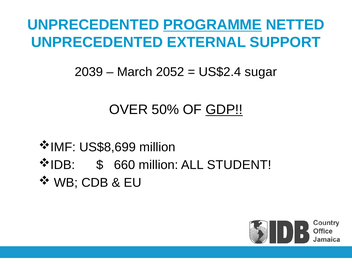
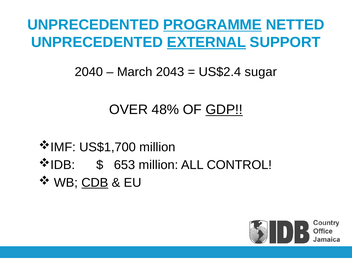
EXTERNAL underline: none -> present (206, 42)
2039: 2039 -> 2040 (89, 72)
2052: 2052 -> 2043 (170, 72)
50%: 50% -> 48% (165, 110)
US$8,699: US$8,699 -> US$1,700 (108, 147)
660: 660 -> 653 (124, 165)
STUDENT: STUDENT -> CONTROL (239, 165)
CDB underline: none -> present (95, 183)
